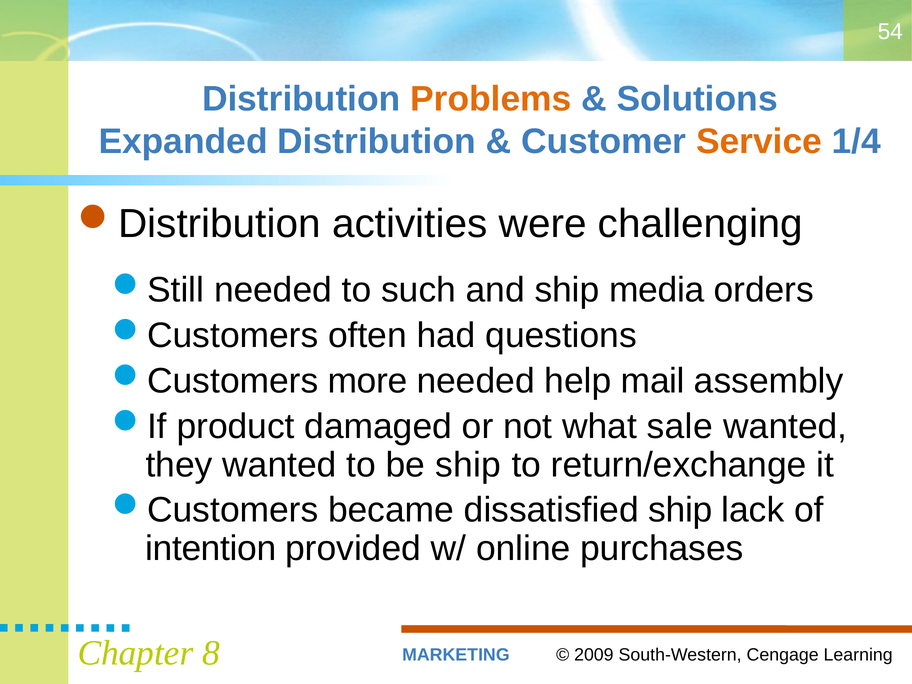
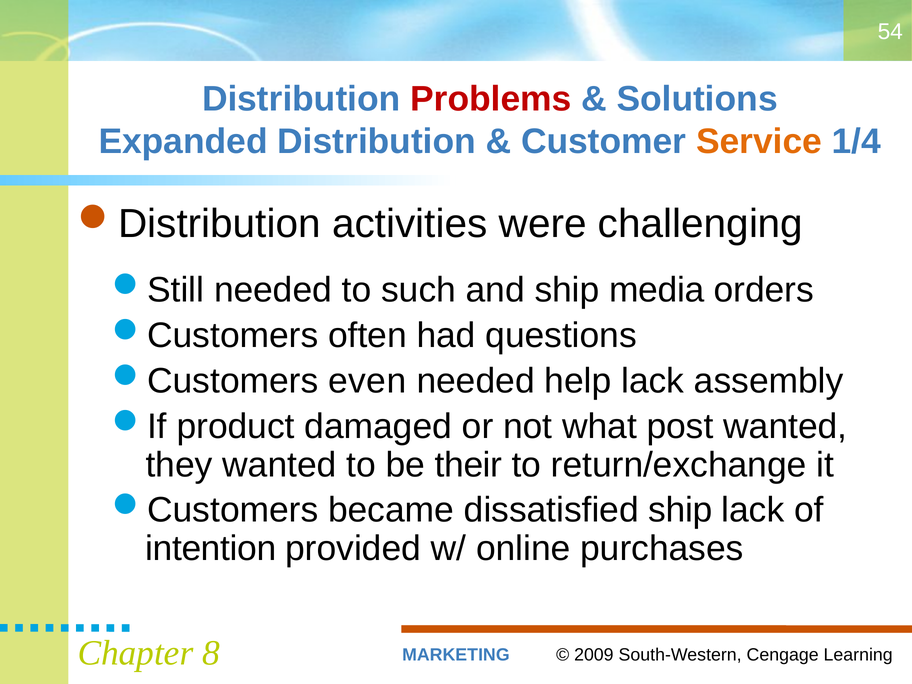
Problems colour: orange -> red (491, 99)
more: more -> even (367, 381)
help mail: mail -> lack (653, 381)
sale: sale -> post (680, 427)
be ship: ship -> their (468, 465)
